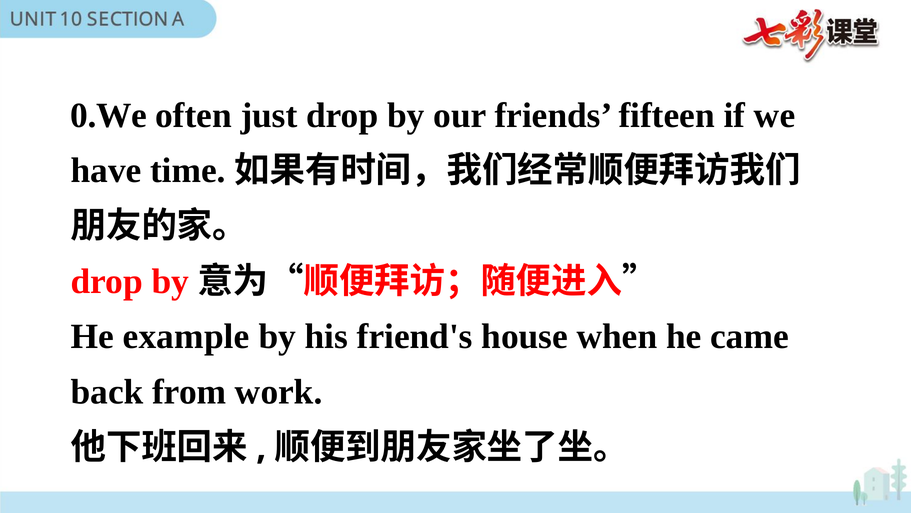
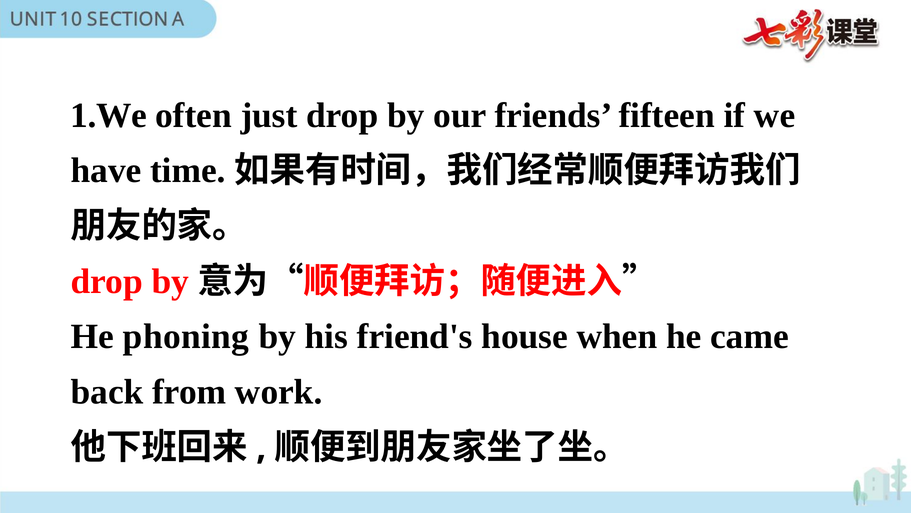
0.We: 0.We -> 1.We (109, 115)
example: example -> phoning (186, 336)
